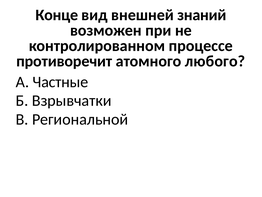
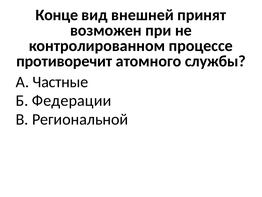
знаний: знаний -> принят (202, 15)
любого: любого -> службы (215, 61)
Взрывчатки: Взрывчатки -> Федерации (72, 100)
